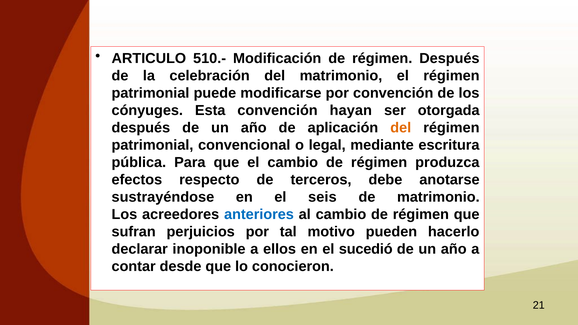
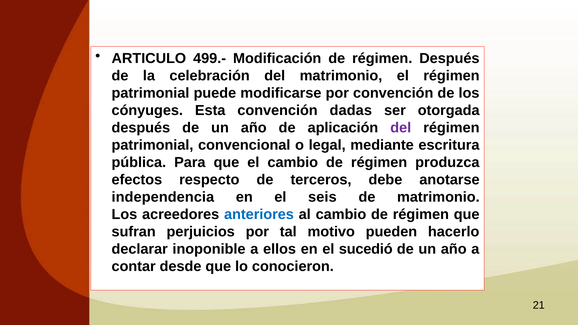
510.-: 510.- -> 499.- (210, 58)
hayan: hayan -> dadas (351, 110)
del colour: orange -> purple (401, 128)
sustrayéndose: sustrayéndose -> independencia (163, 197)
